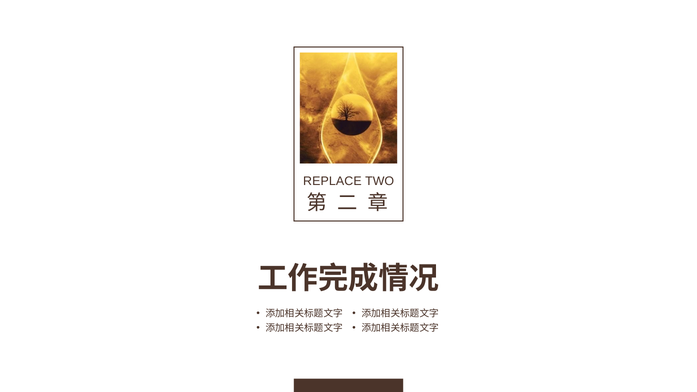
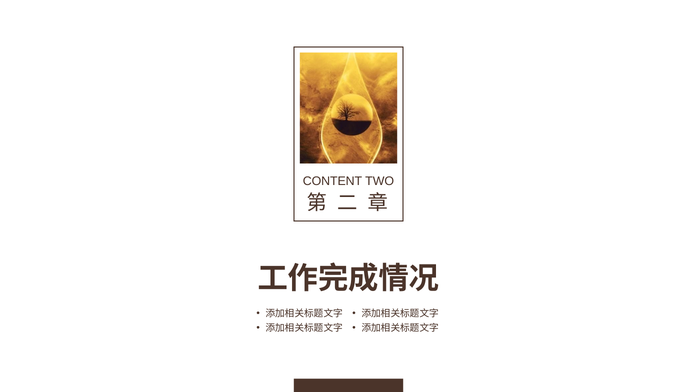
REPLACE: REPLACE -> CONTENT (332, 181)
